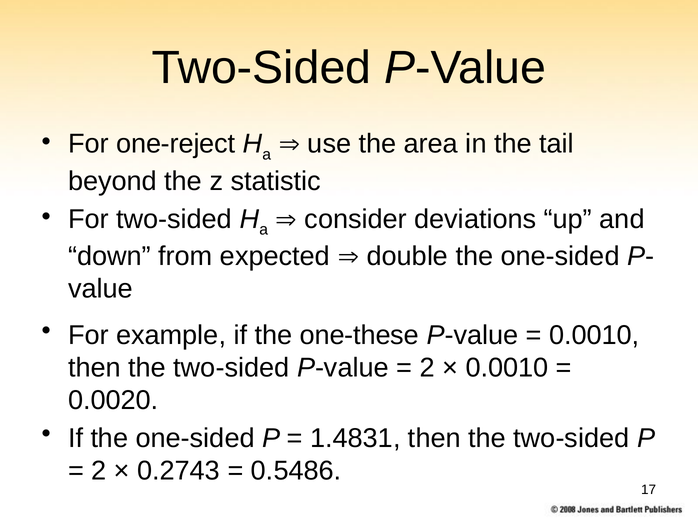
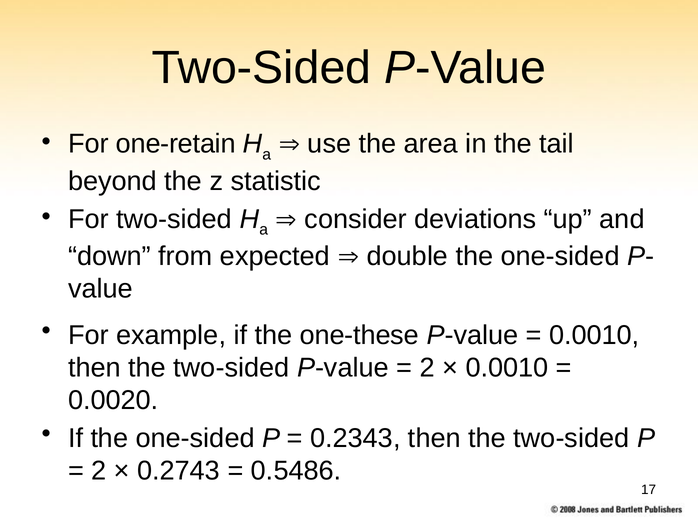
one-reject: one-reject -> one-retain (176, 144)
1.4831: 1.4831 -> 0.2343 (355, 438)
